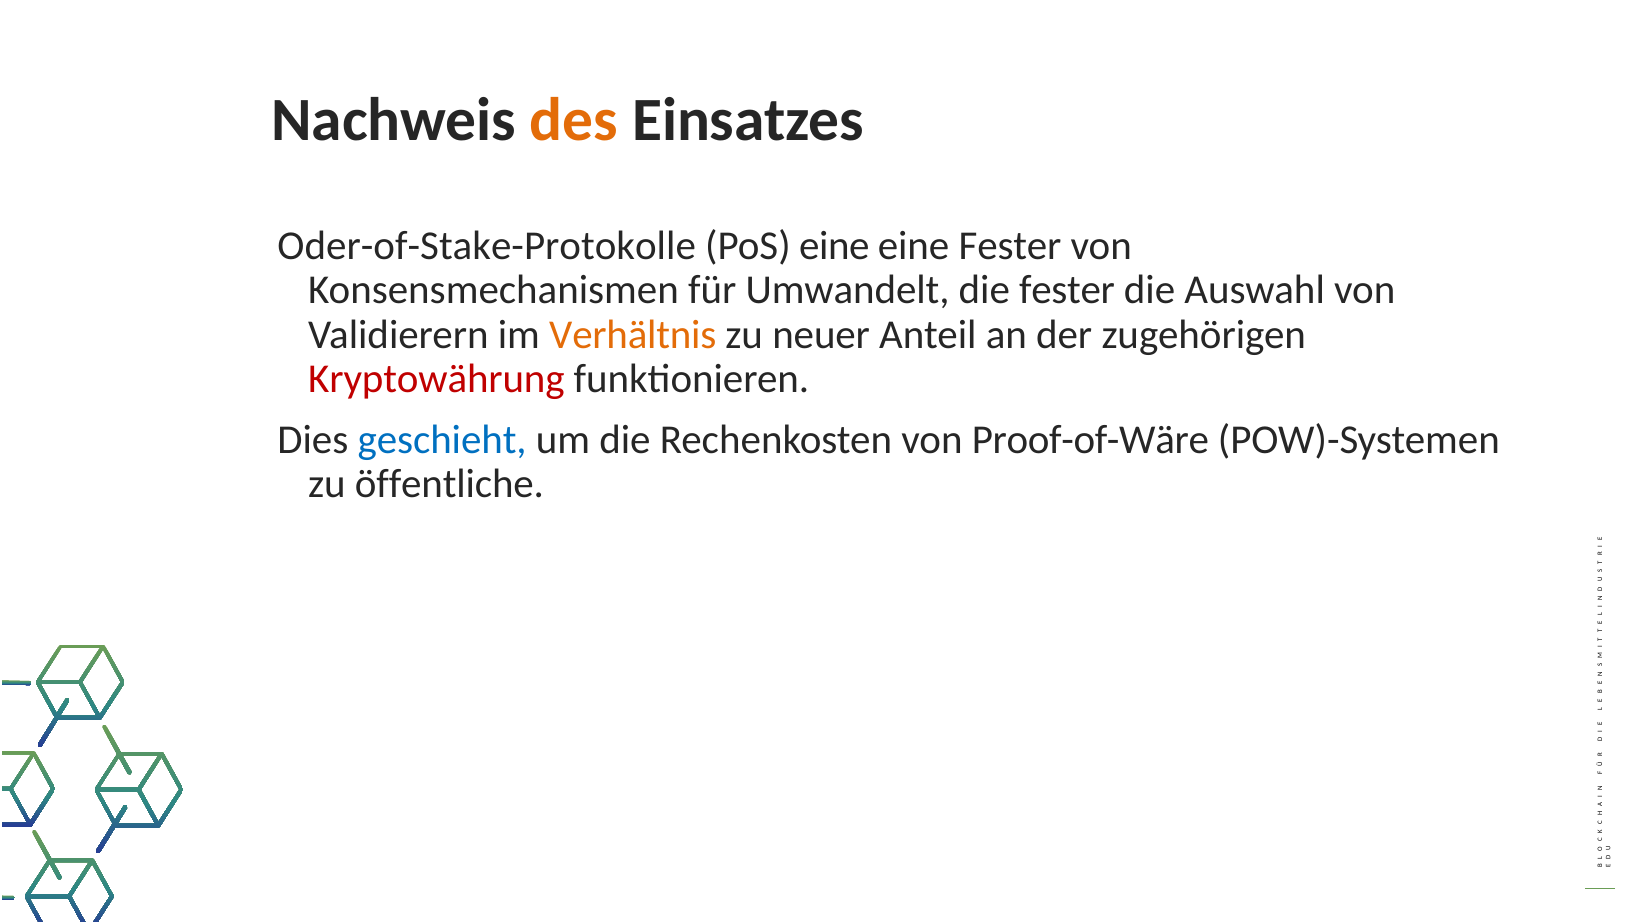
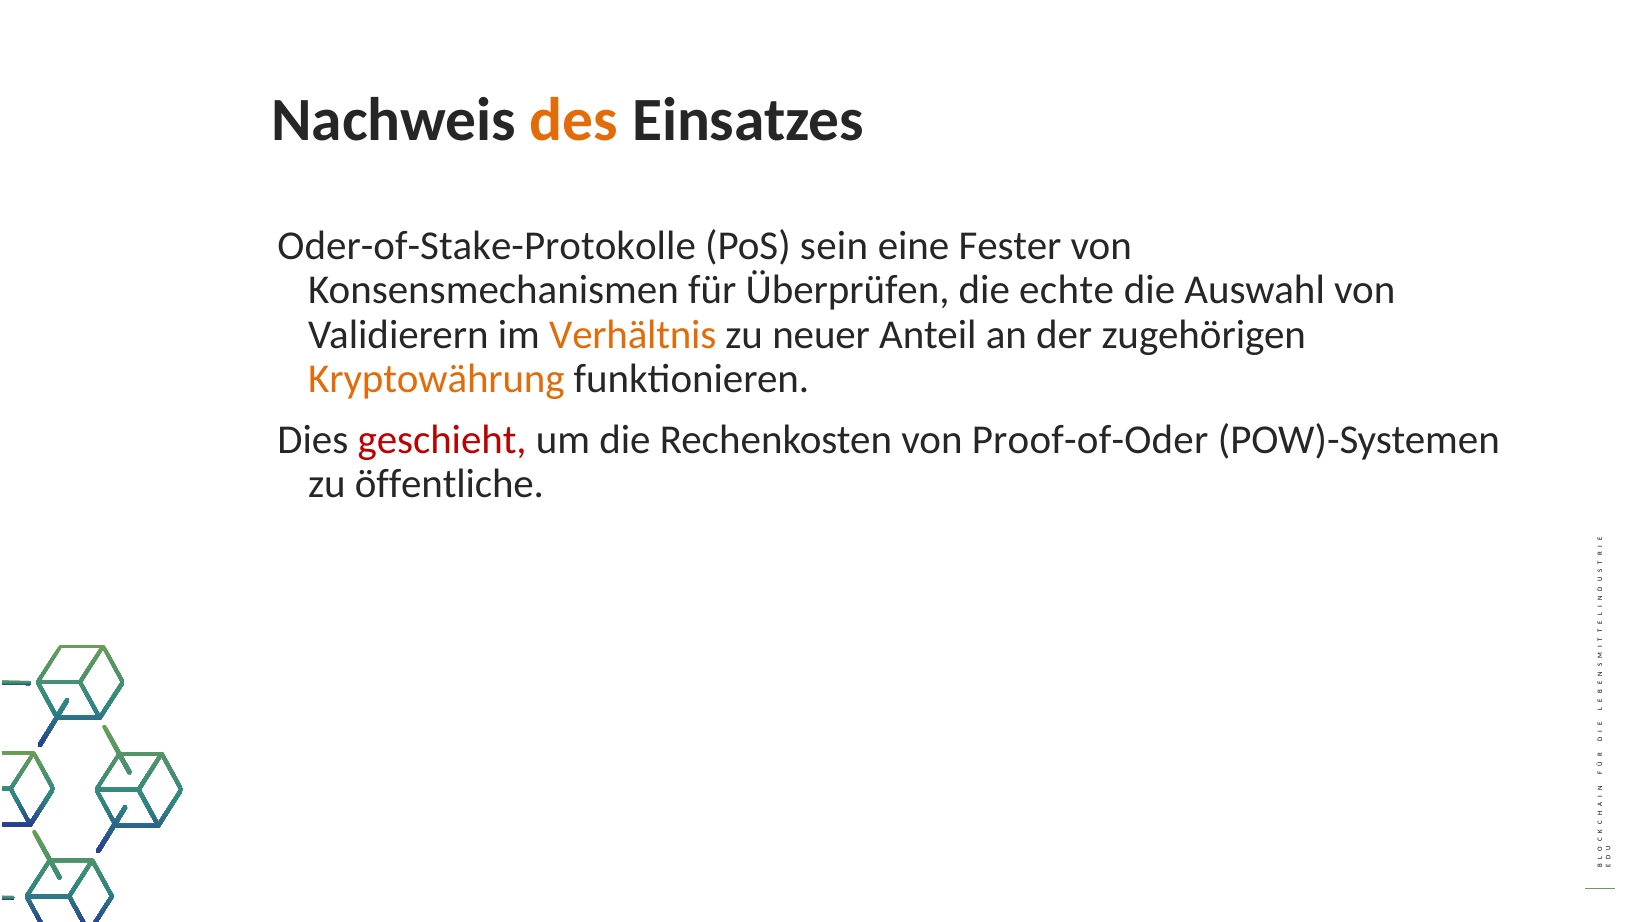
PoS eine: eine -> sein (834, 246)
Umwandelt: Umwandelt -> Überprüfen (848, 290)
die fester: fester -> echte (1067, 290)
Kryptowährung colour: red -> orange (436, 379)
geschieht colour: blue -> red (442, 440)
Proof-of-Wäre: Proof-of-Wäre -> Proof-of-Oder (1090, 440)
